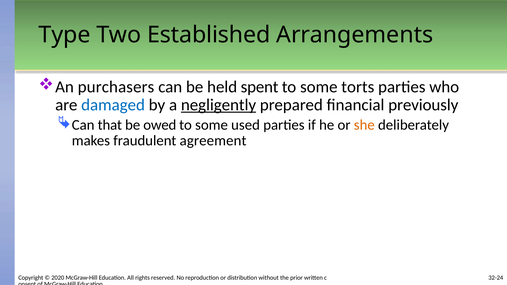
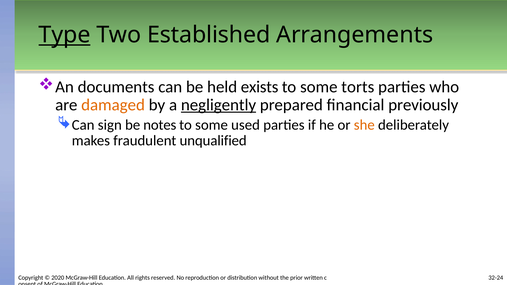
Type underline: none -> present (65, 35)
purchasers: purchasers -> documents (116, 87)
spent: spent -> exists (260, 87)
damaged colour: blue -> orange (113, 105)
that: that -> sign (110, 125)
owed: owed -> notes (160, 125)
agreement: agreement -> unqualified (213, 141)
